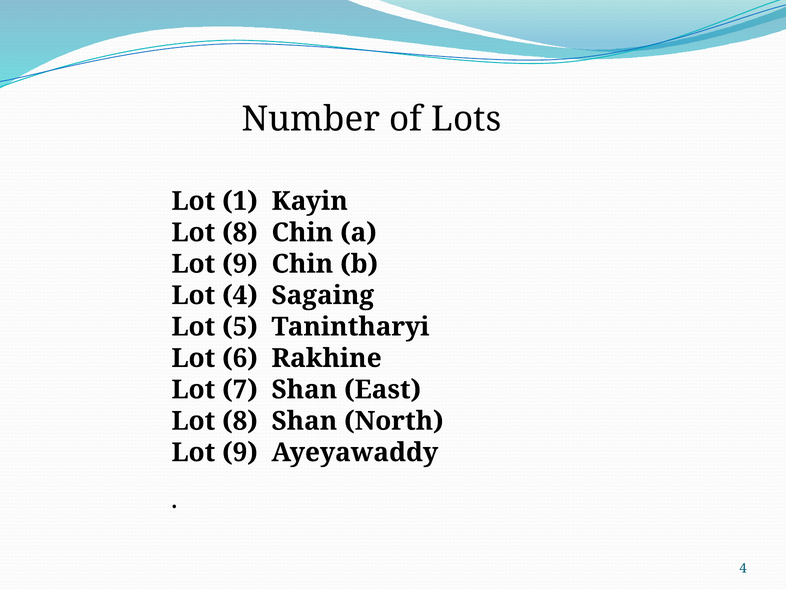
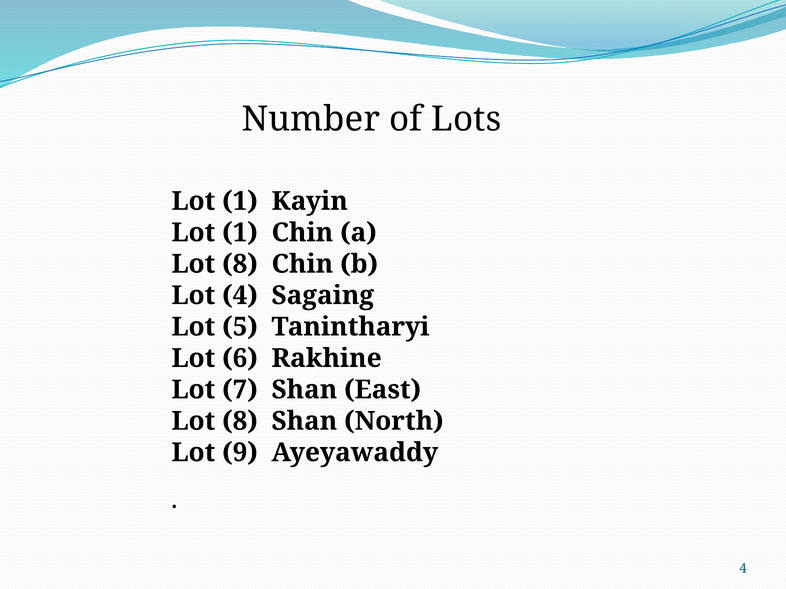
8: 8 -> 1 (240, 233)
9: 9 -> 8 (240, 264)
